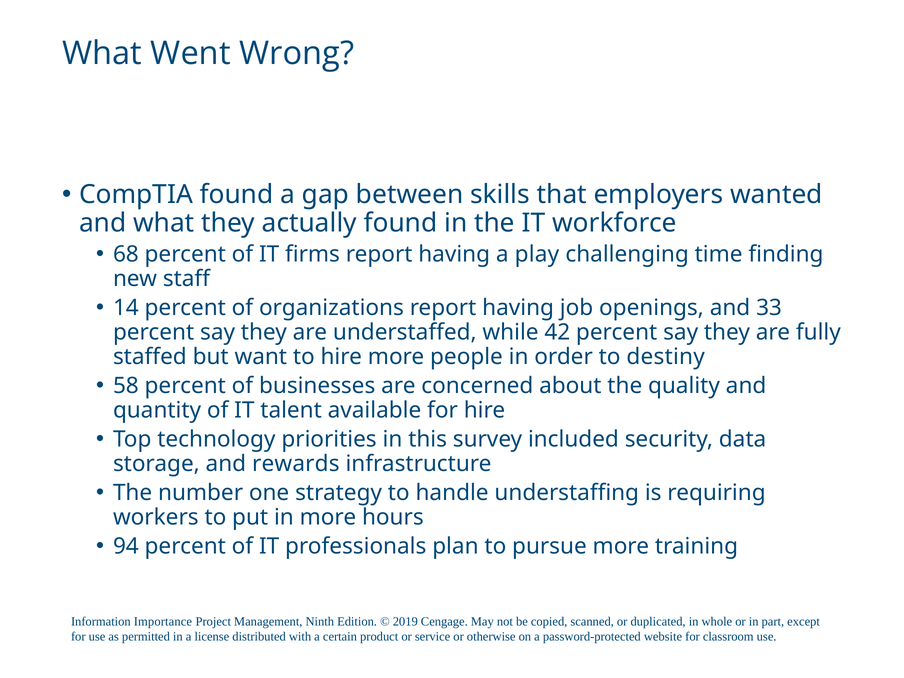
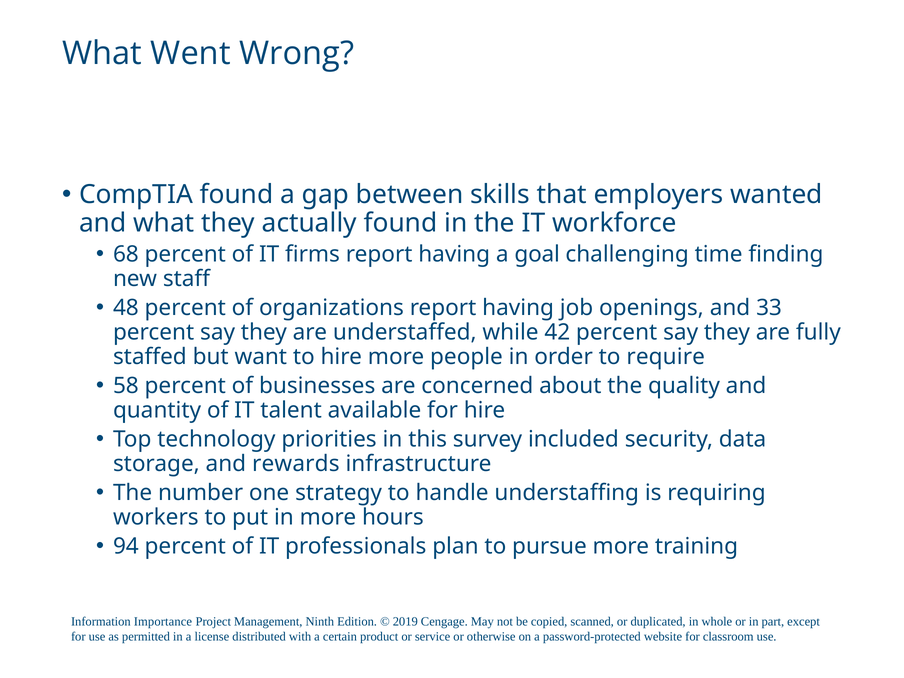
play: play -> goal (537, 254)
14: 14 -> 48 (126, 308)
destiny: destiny -> require (666, 357)
